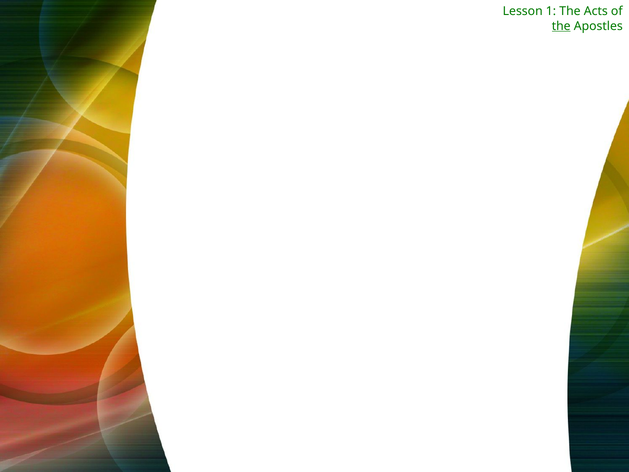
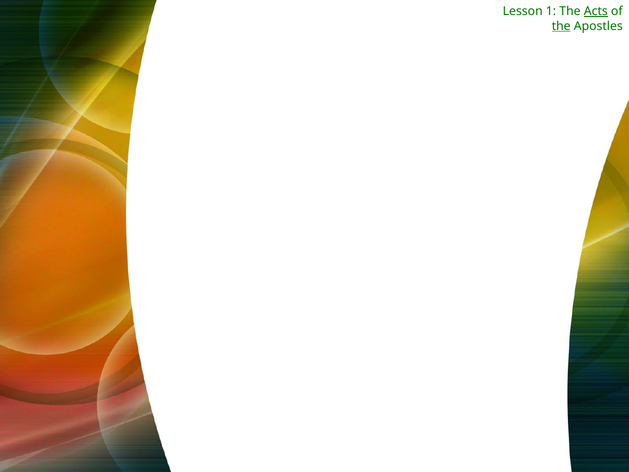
Acts underline: none -> present (596, 11)
